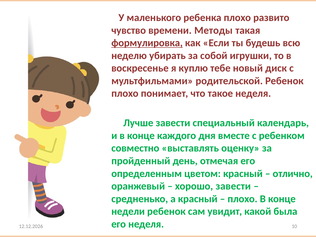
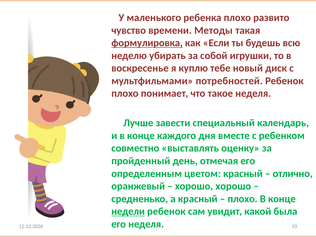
родительской: родительской -> потребностей (229, 81)
хорошо завести: завести -> хорошо (233, 186)
недели underline: none -> present (128, 211)
